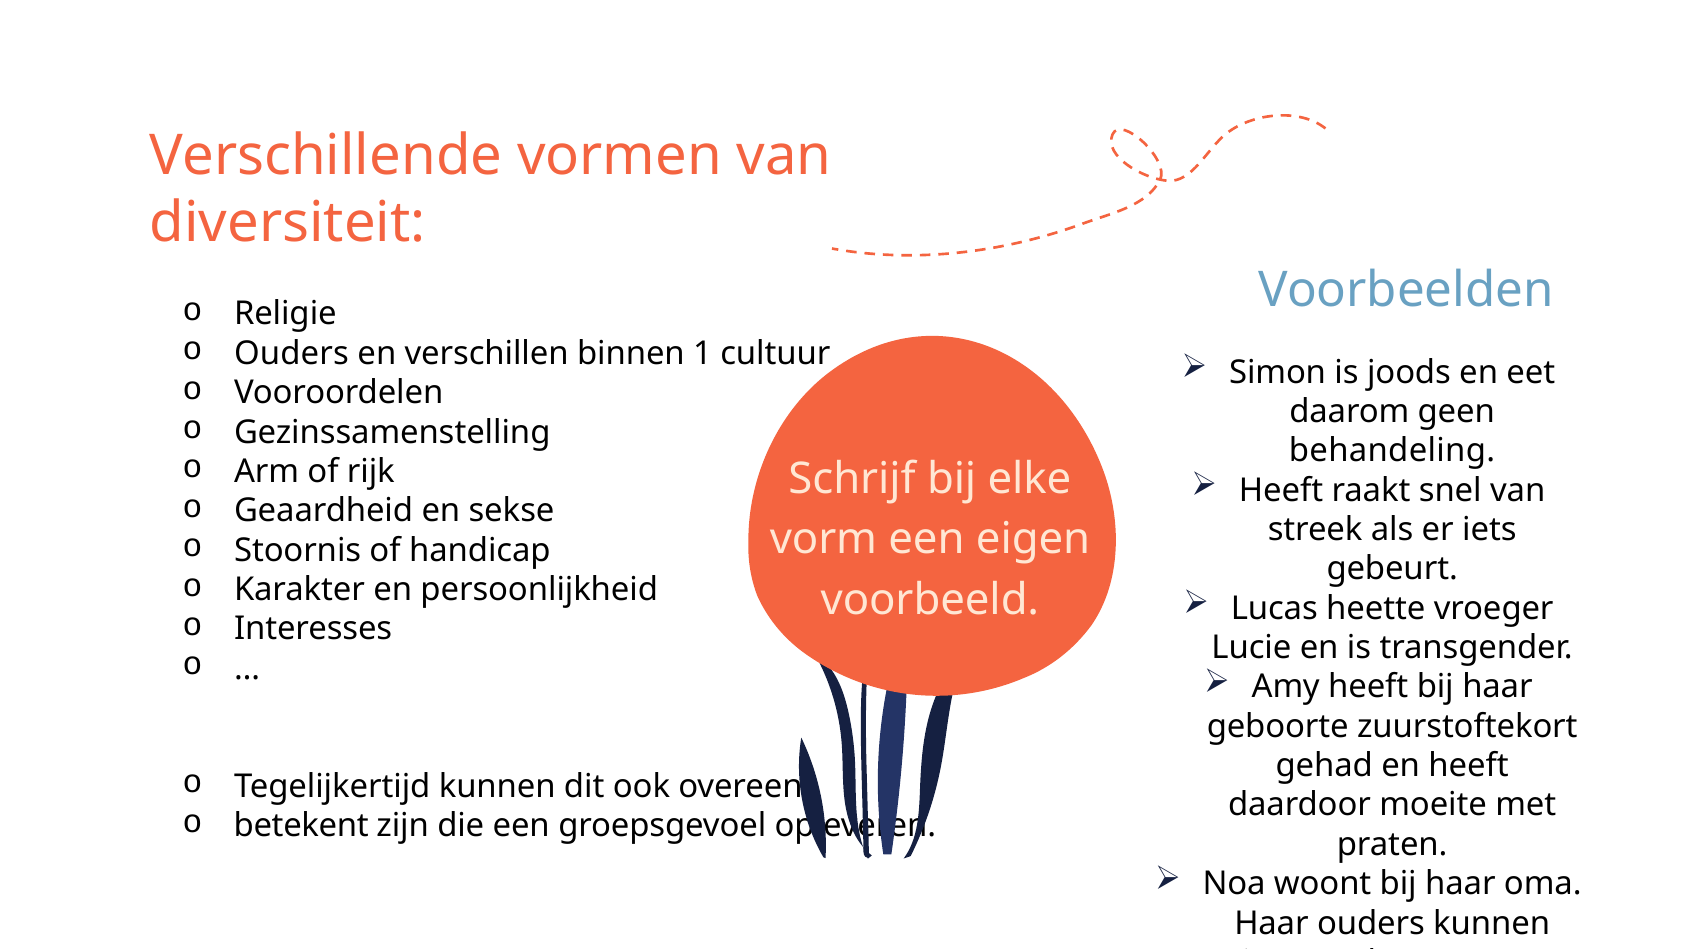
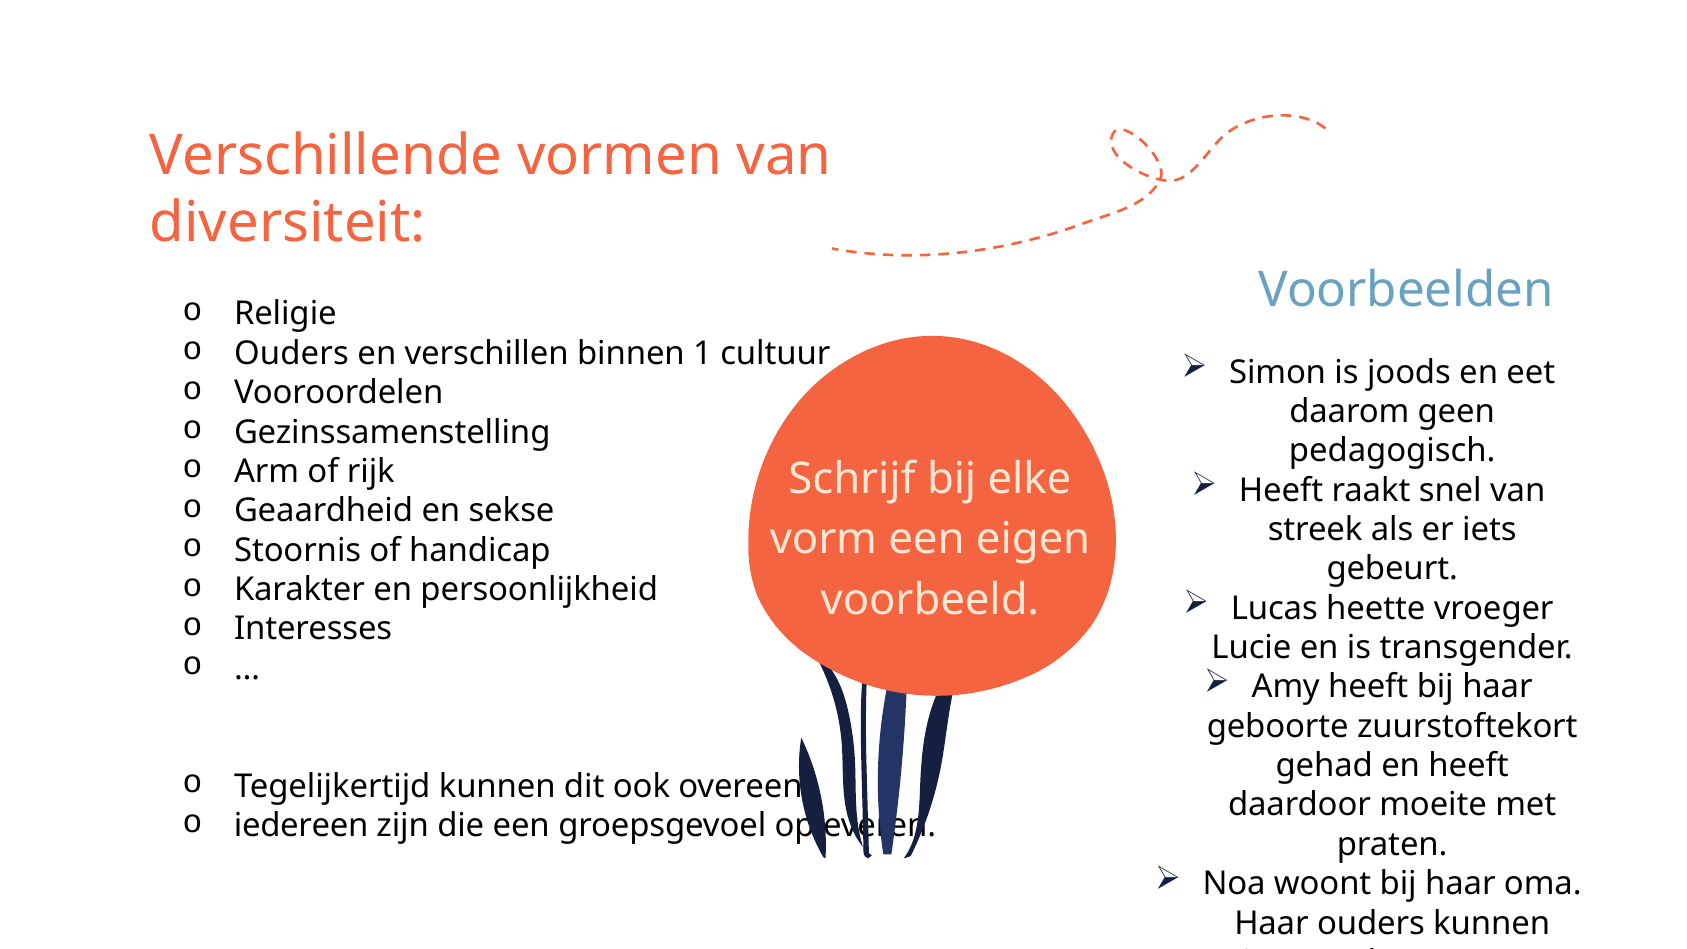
behandeling: behandeling -> pedagogisch (1392, 451)
betekent: betekent -> iedereen (301, 826)
